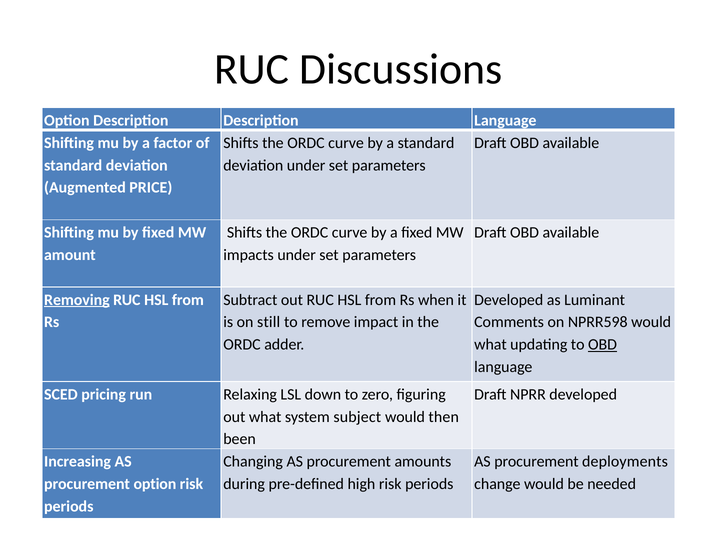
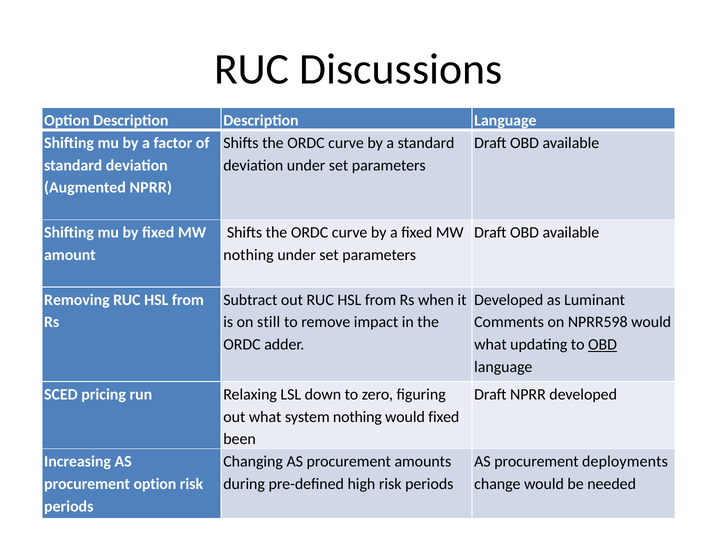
Augmented PRICE: PRICE -> NPRR (151, 188)
impacts: impacts -> nothing (249, 255)
Removing underline: present -> none (77, 300)
system subject: subject -> nothing (357, 417)
would then: then -> fixed (444, 417)
